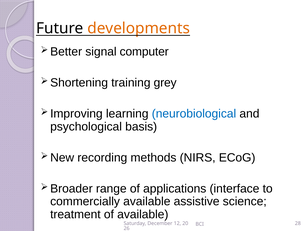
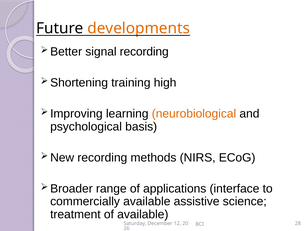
signal computer: computer -> recording (144, 52)
grey: grey -> high (165, 83)
neurobiological colour: blue -> orange (194, 114)
